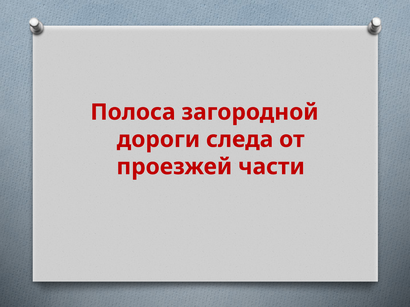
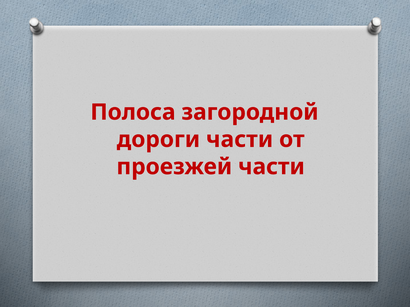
дороги следа: следа -> части (240, 140)
